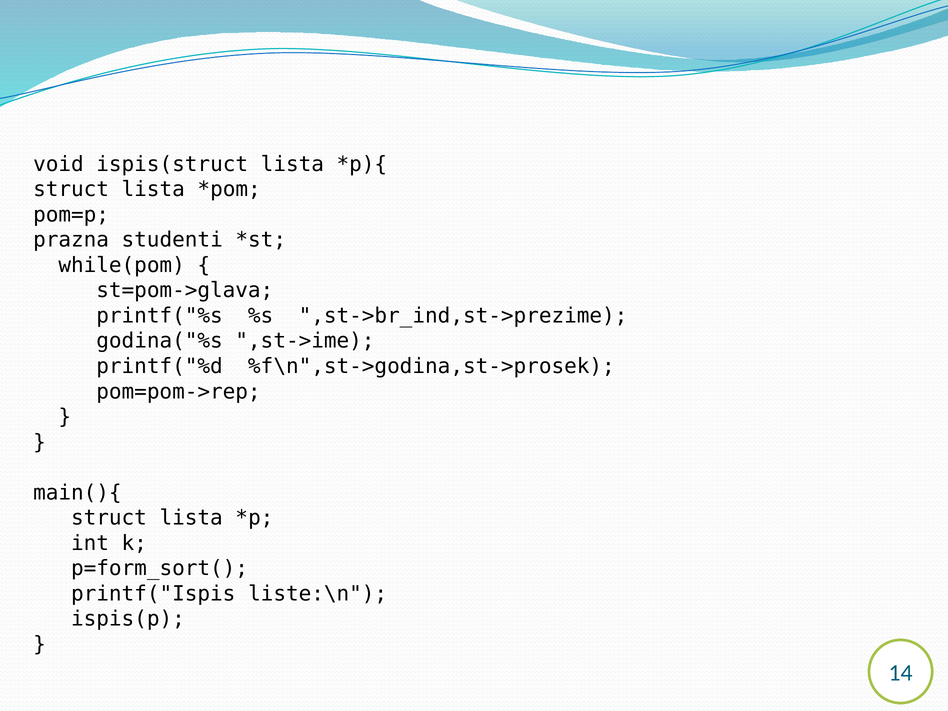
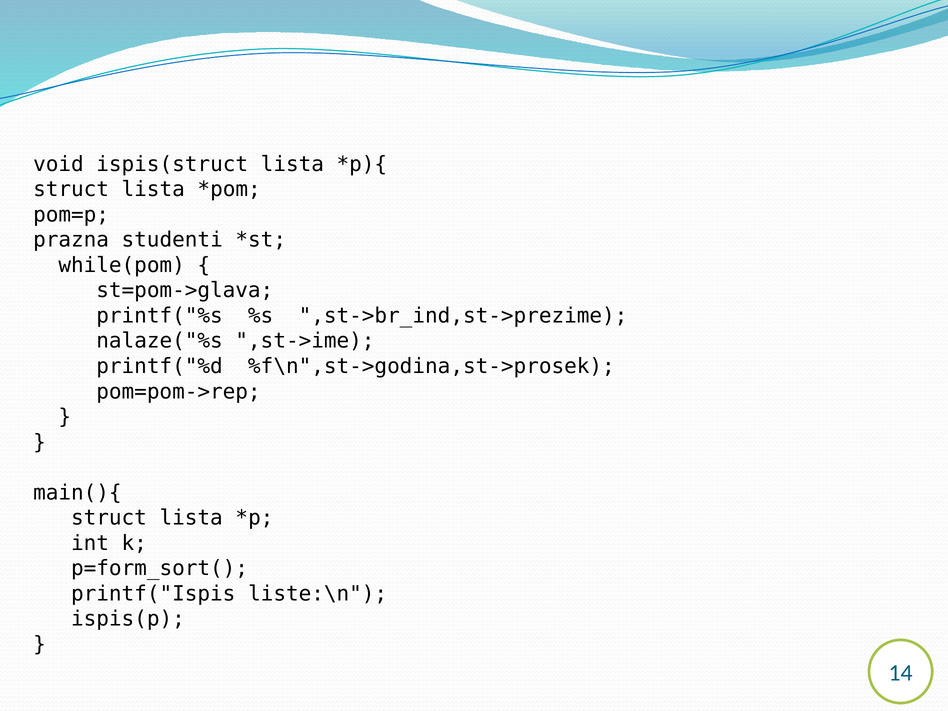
godina("%s: godina("%s -> nalaze("%s (160, 341)
